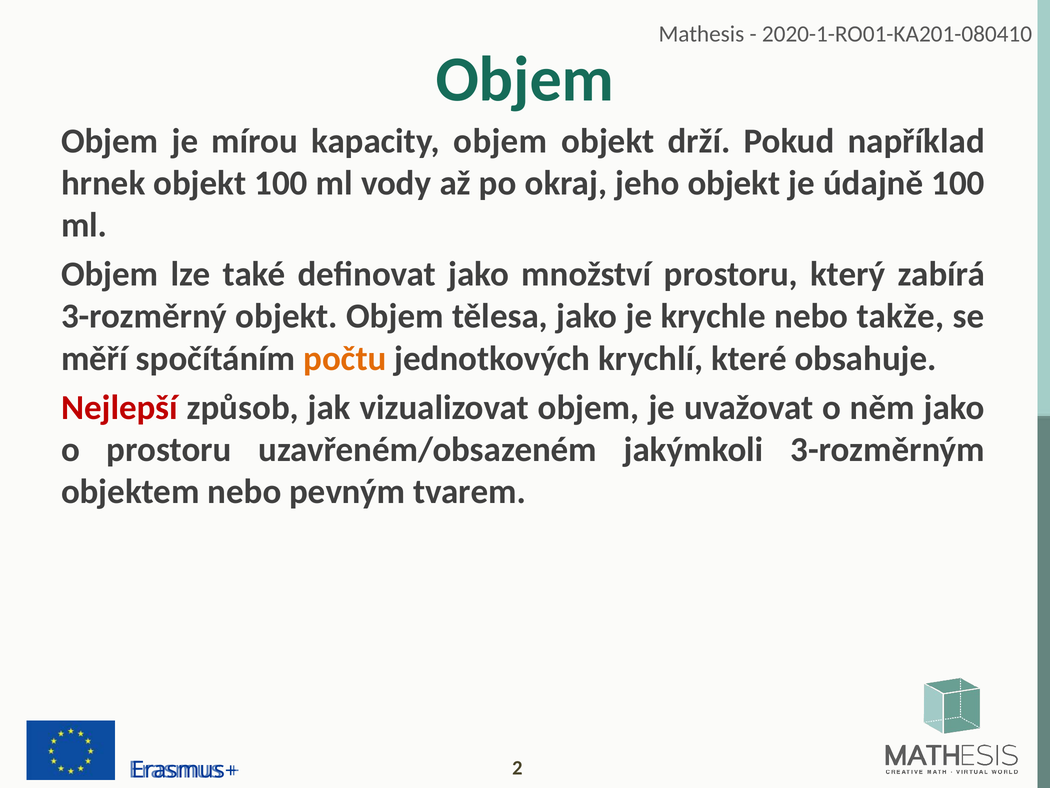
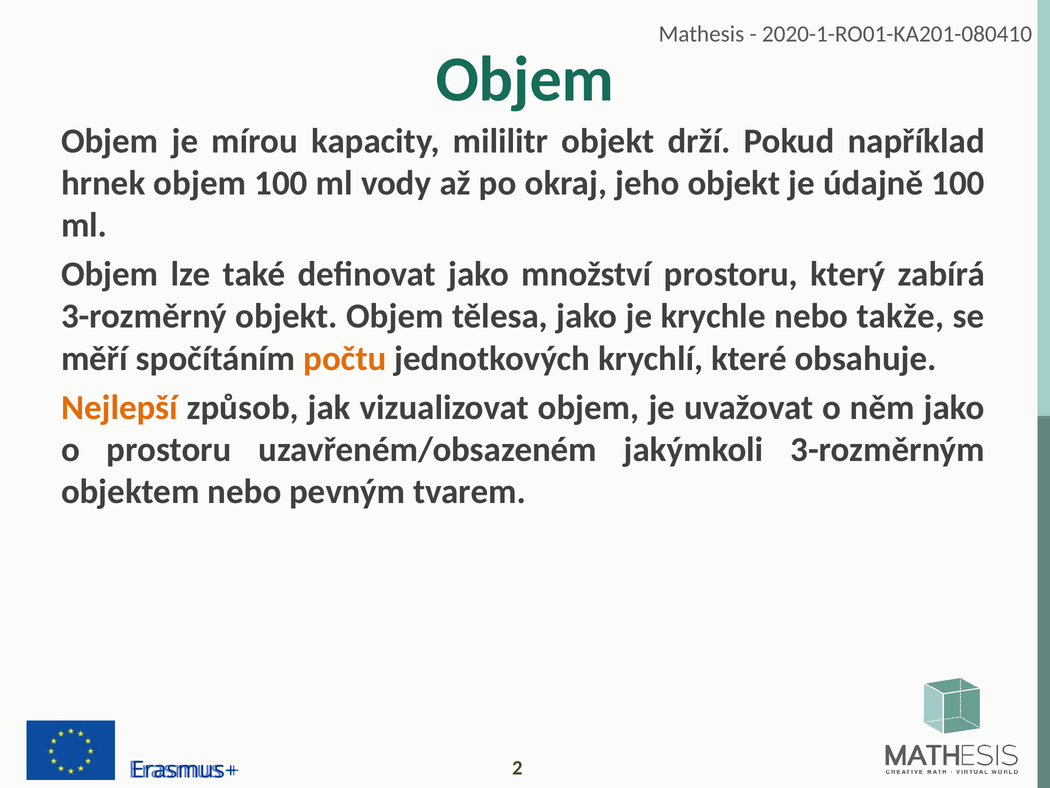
kapacity objem: objem -> mililitr (501, 141)
hrnek objekt: objekt -> objem (200, 183)
Nejlepší colour: red -> orange (119, 407)
